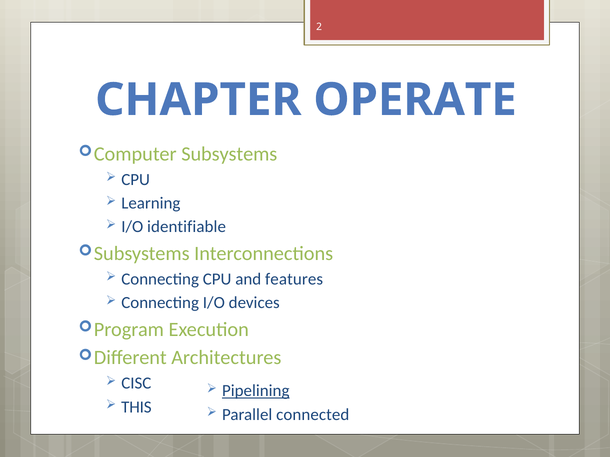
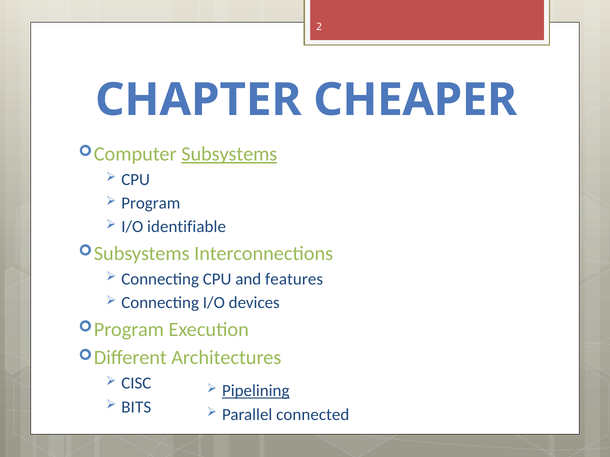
OPERATE: OPERATE -> CHEAPER (415, 100)
Subsystems underline: none -> present (229, 154)
Learning: Learning -> Program (151, 203)
THIS: THIS -> BITS (136, 407)
